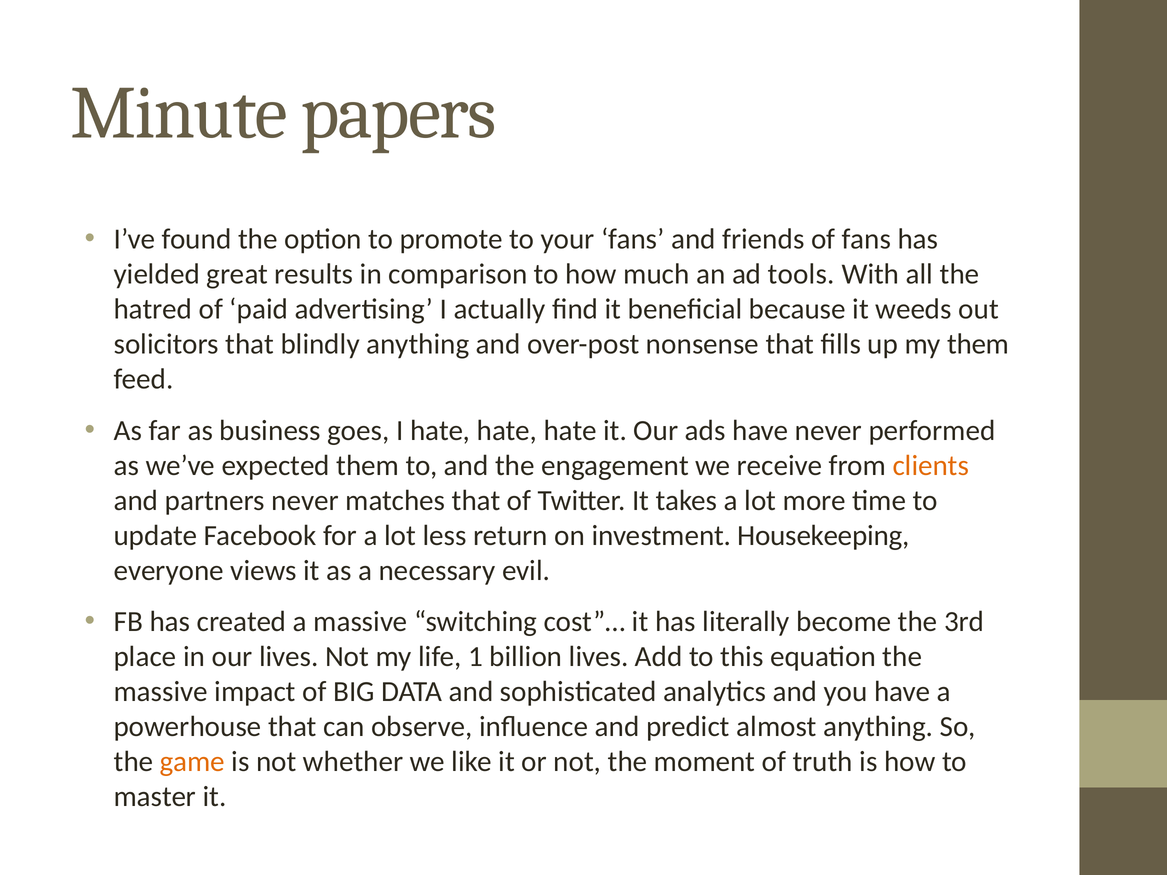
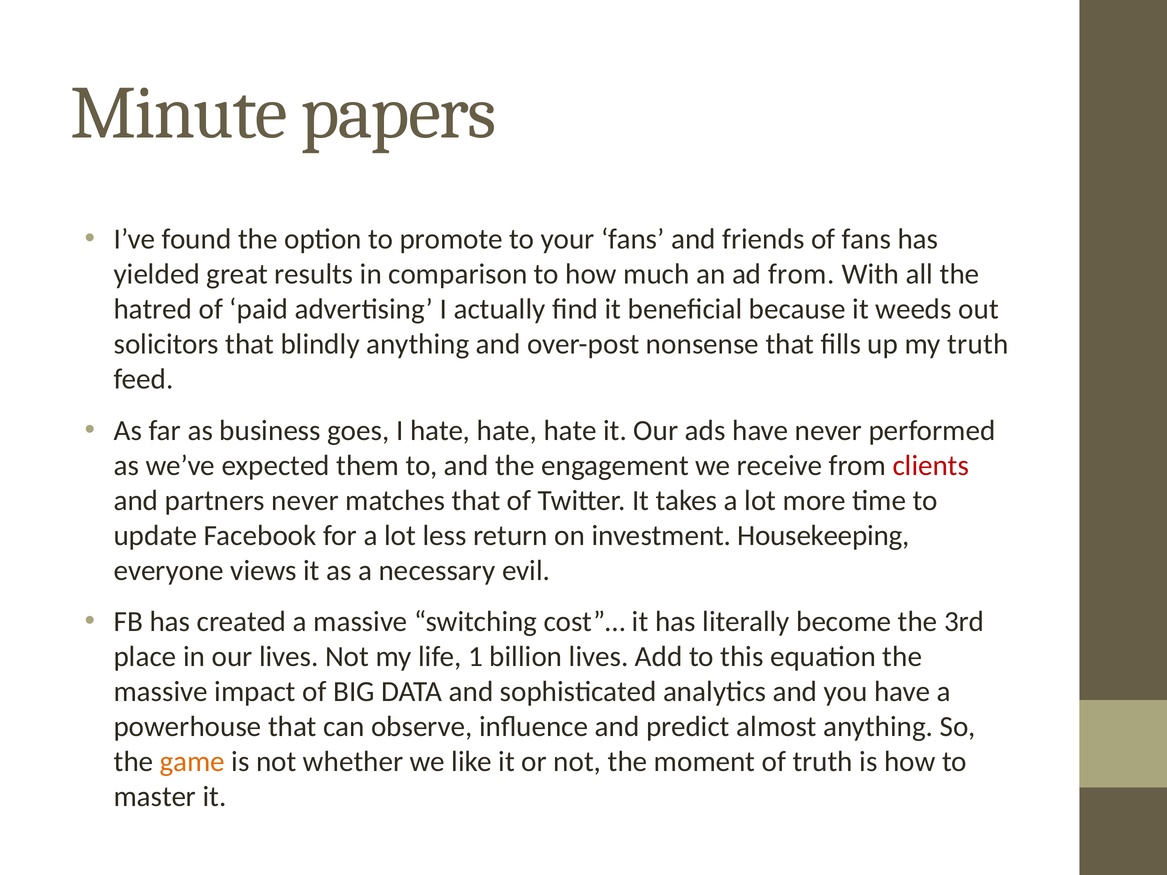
ad tools: tools -> from (801, 274)
my them: them -> truth (978, 344)
clients colour: orange -> red (931, 466)
